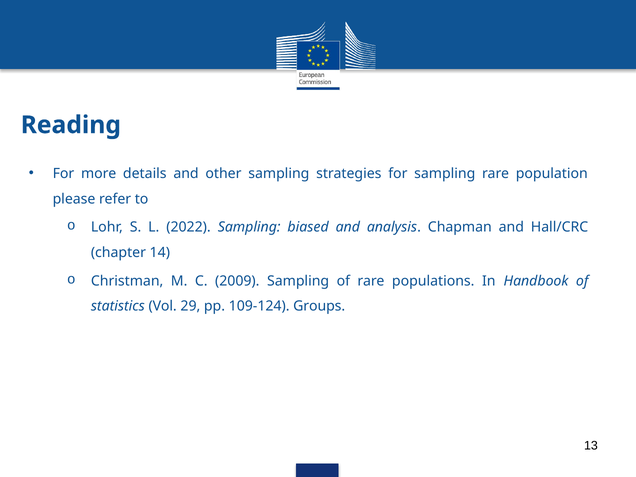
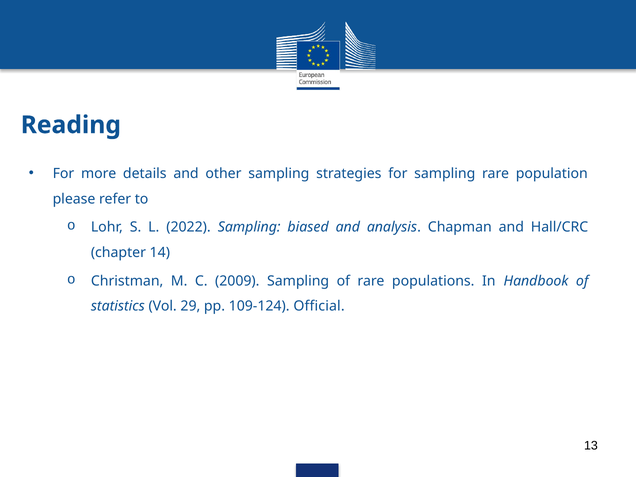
Groups: Groups -> Official (319, 306)
